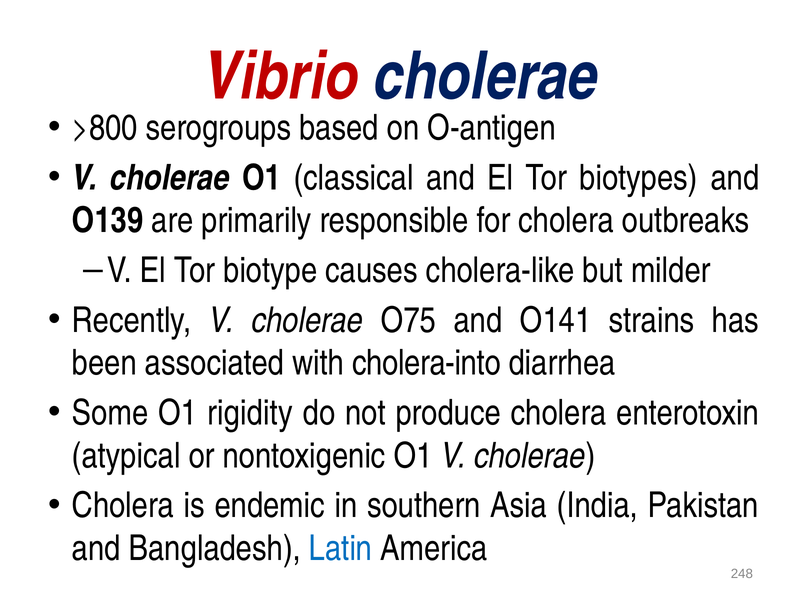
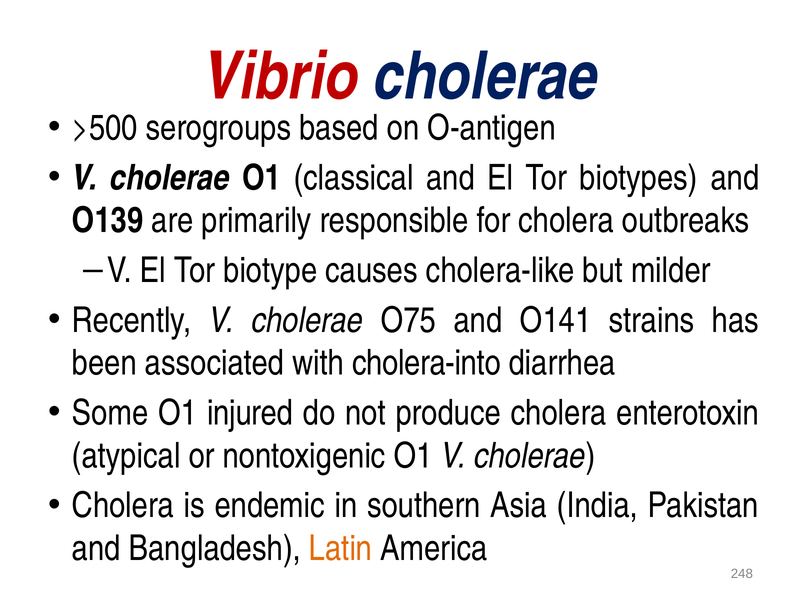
>800: >800 -> >500 (105, 128)
rigidity: rigidity -> injured (250, 413)
Latin colour: blue -> orange (341, 548)
